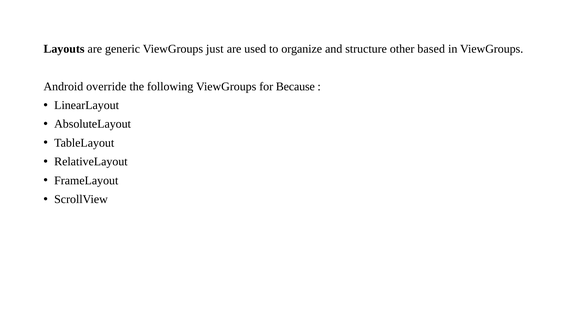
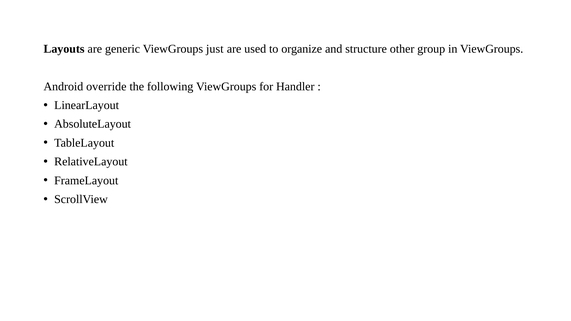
based: based -> group (431, 49)
Because: Because -> Handler (295, 87)
